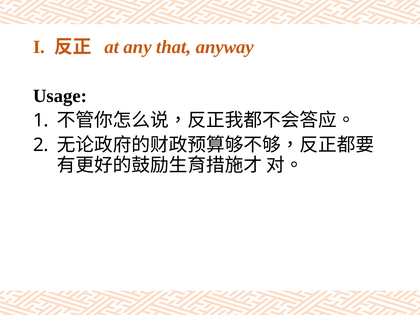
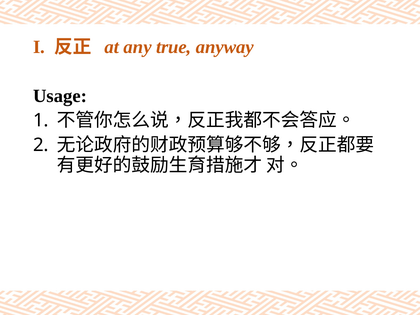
that: that -> true (174, 47)
